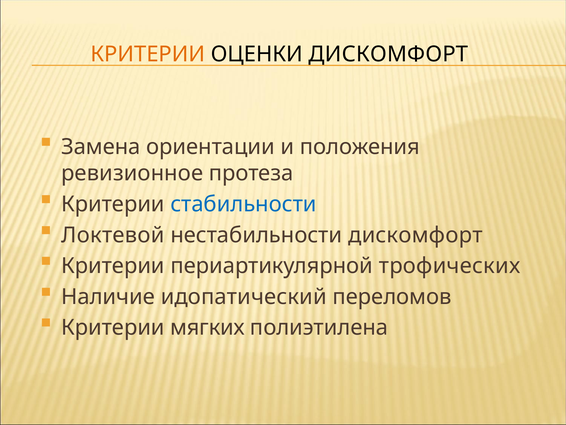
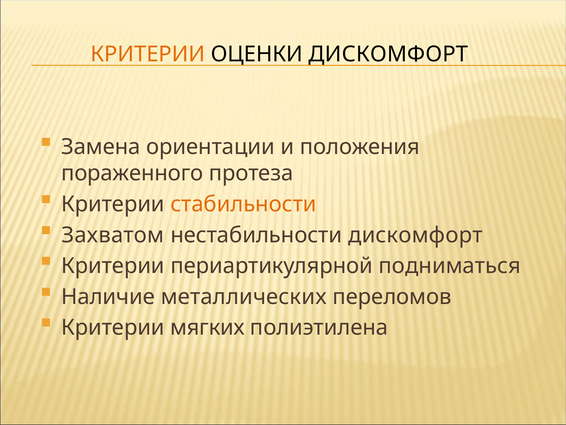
ревизионное: ревизионное -> пораженного (132, 173)
стабильности colour: blue -> orange (243, 204)
Локтевой: Локтевой -> Захватом (113, 235)
трофических: трофических -> подниматься (450, 266)
идопатический: идопатический -> металлических (244, 296)
